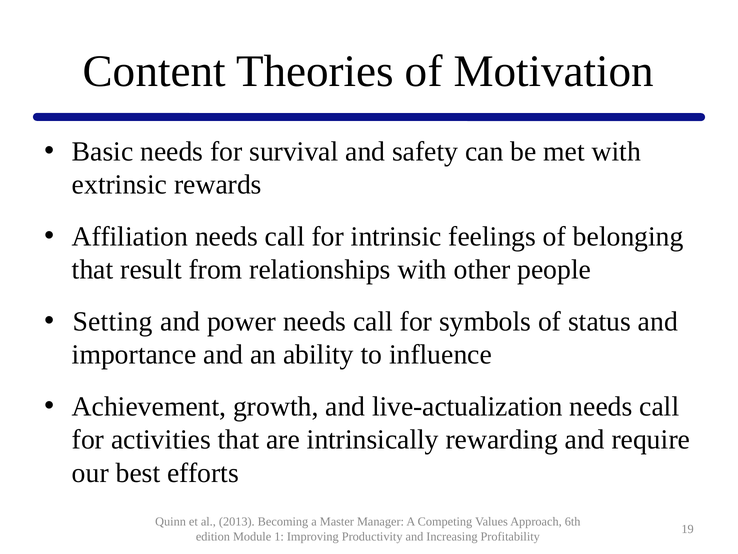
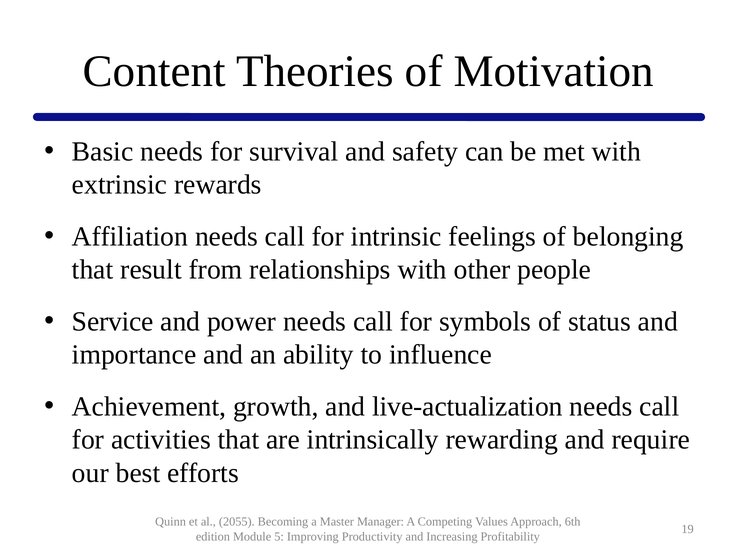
Setting: Setting -> Service (113, 321)
2013: 2013 -> 2055 (237, 521)
1: 1 -> 5 (279, 536)
